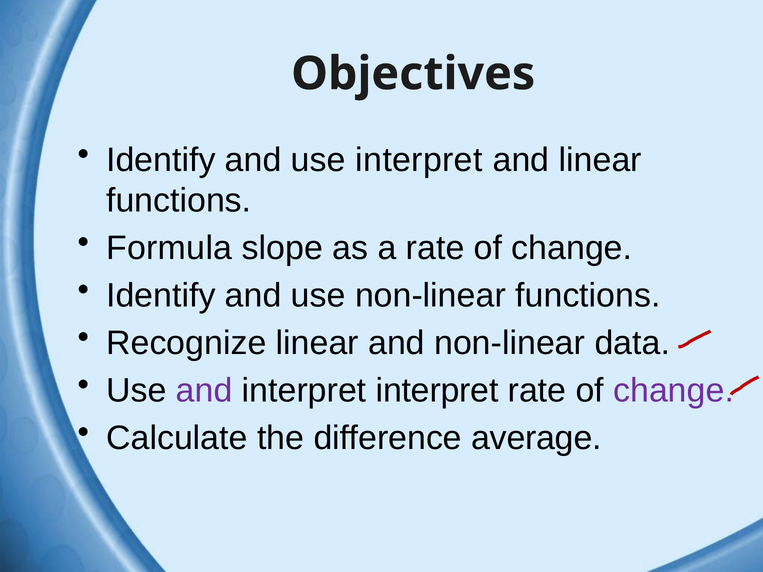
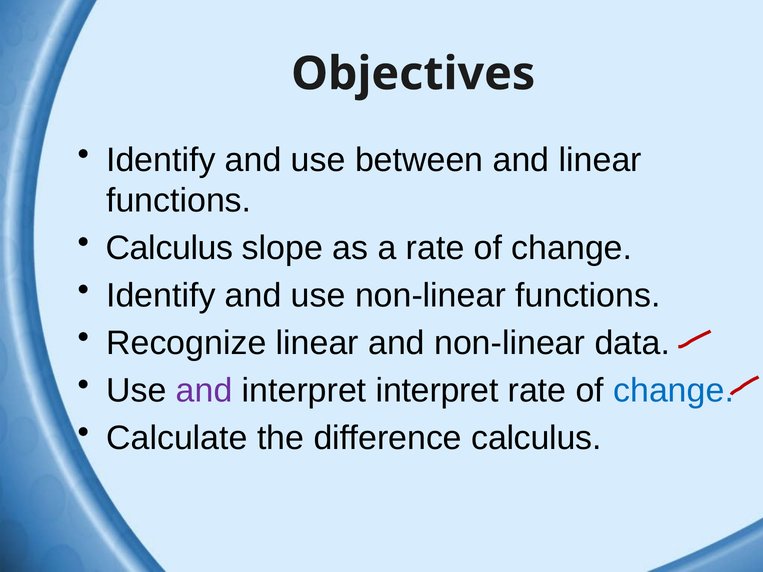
use interpret: interpret -> between (419, 160)
Formula: Formula -> Calculus (169, 248)
change colour: purple -> blue (674, 391)
difference average: average -> calculus (536, 438)
